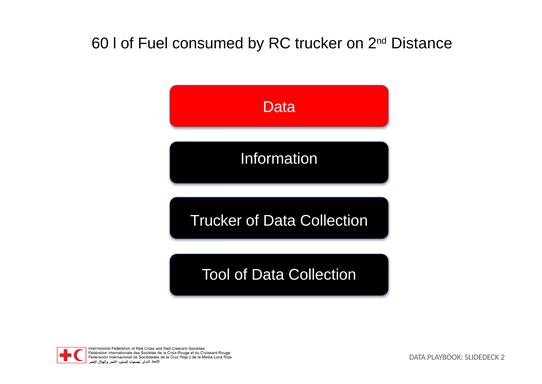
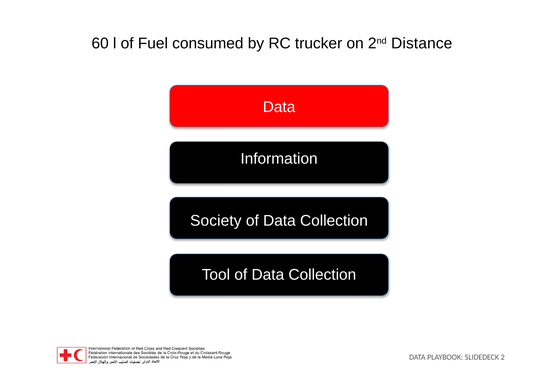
Trucker: Trucker -> Society (216, 220)
